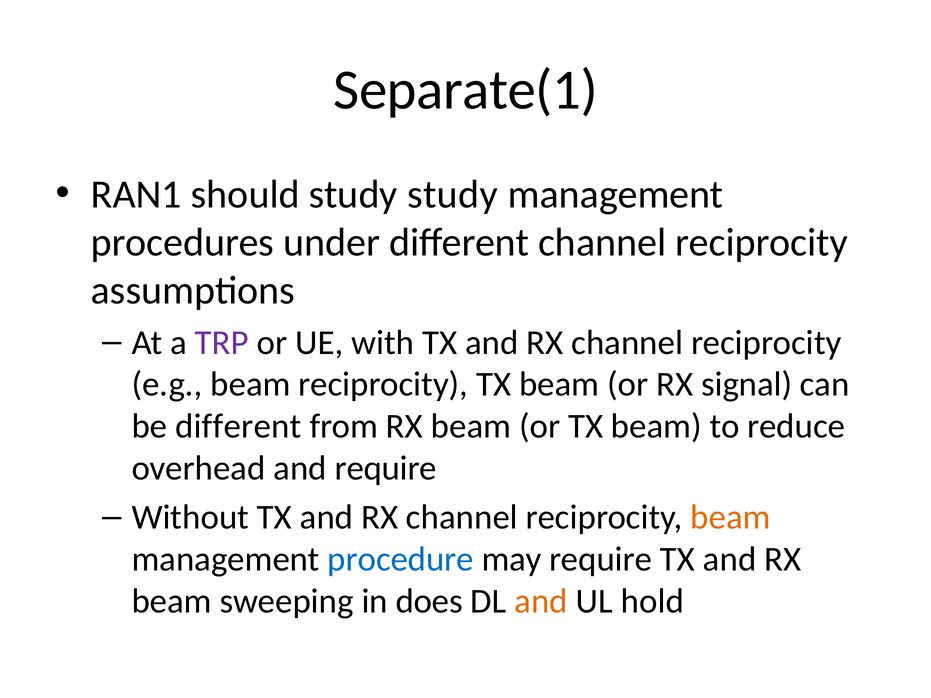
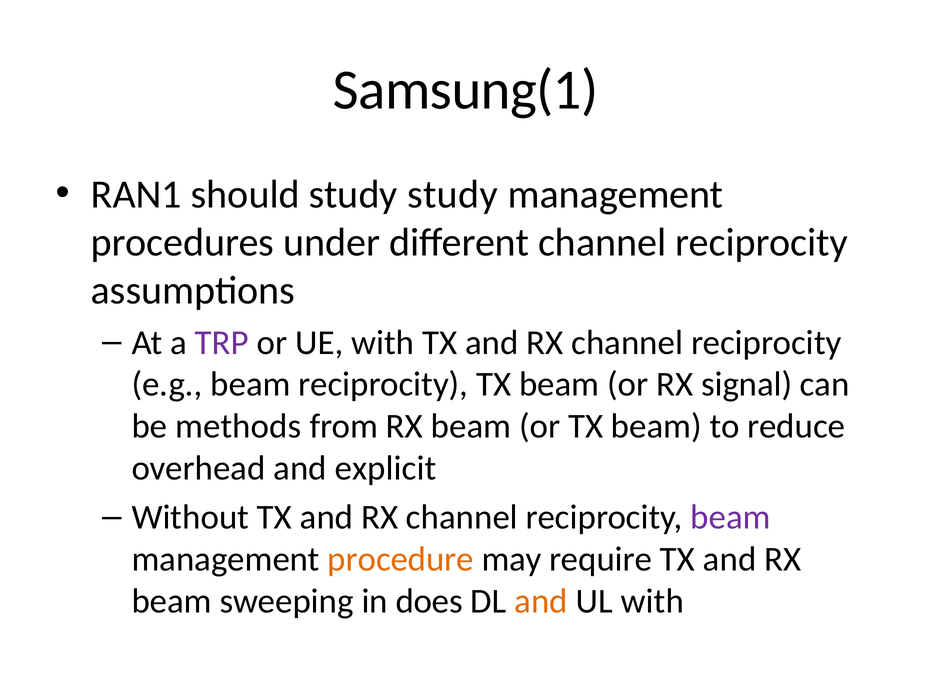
Separate(1: Separate(1 -> Samsung(1 (466, 90)
be different: different -> methods (238, 426)
and require: require -> explicit (386, 468)
beam colour: orange -> purple (730, 518)
procedure colour: blue -> orange (401, 560)
UL hold: hold -> with (652, 601)
